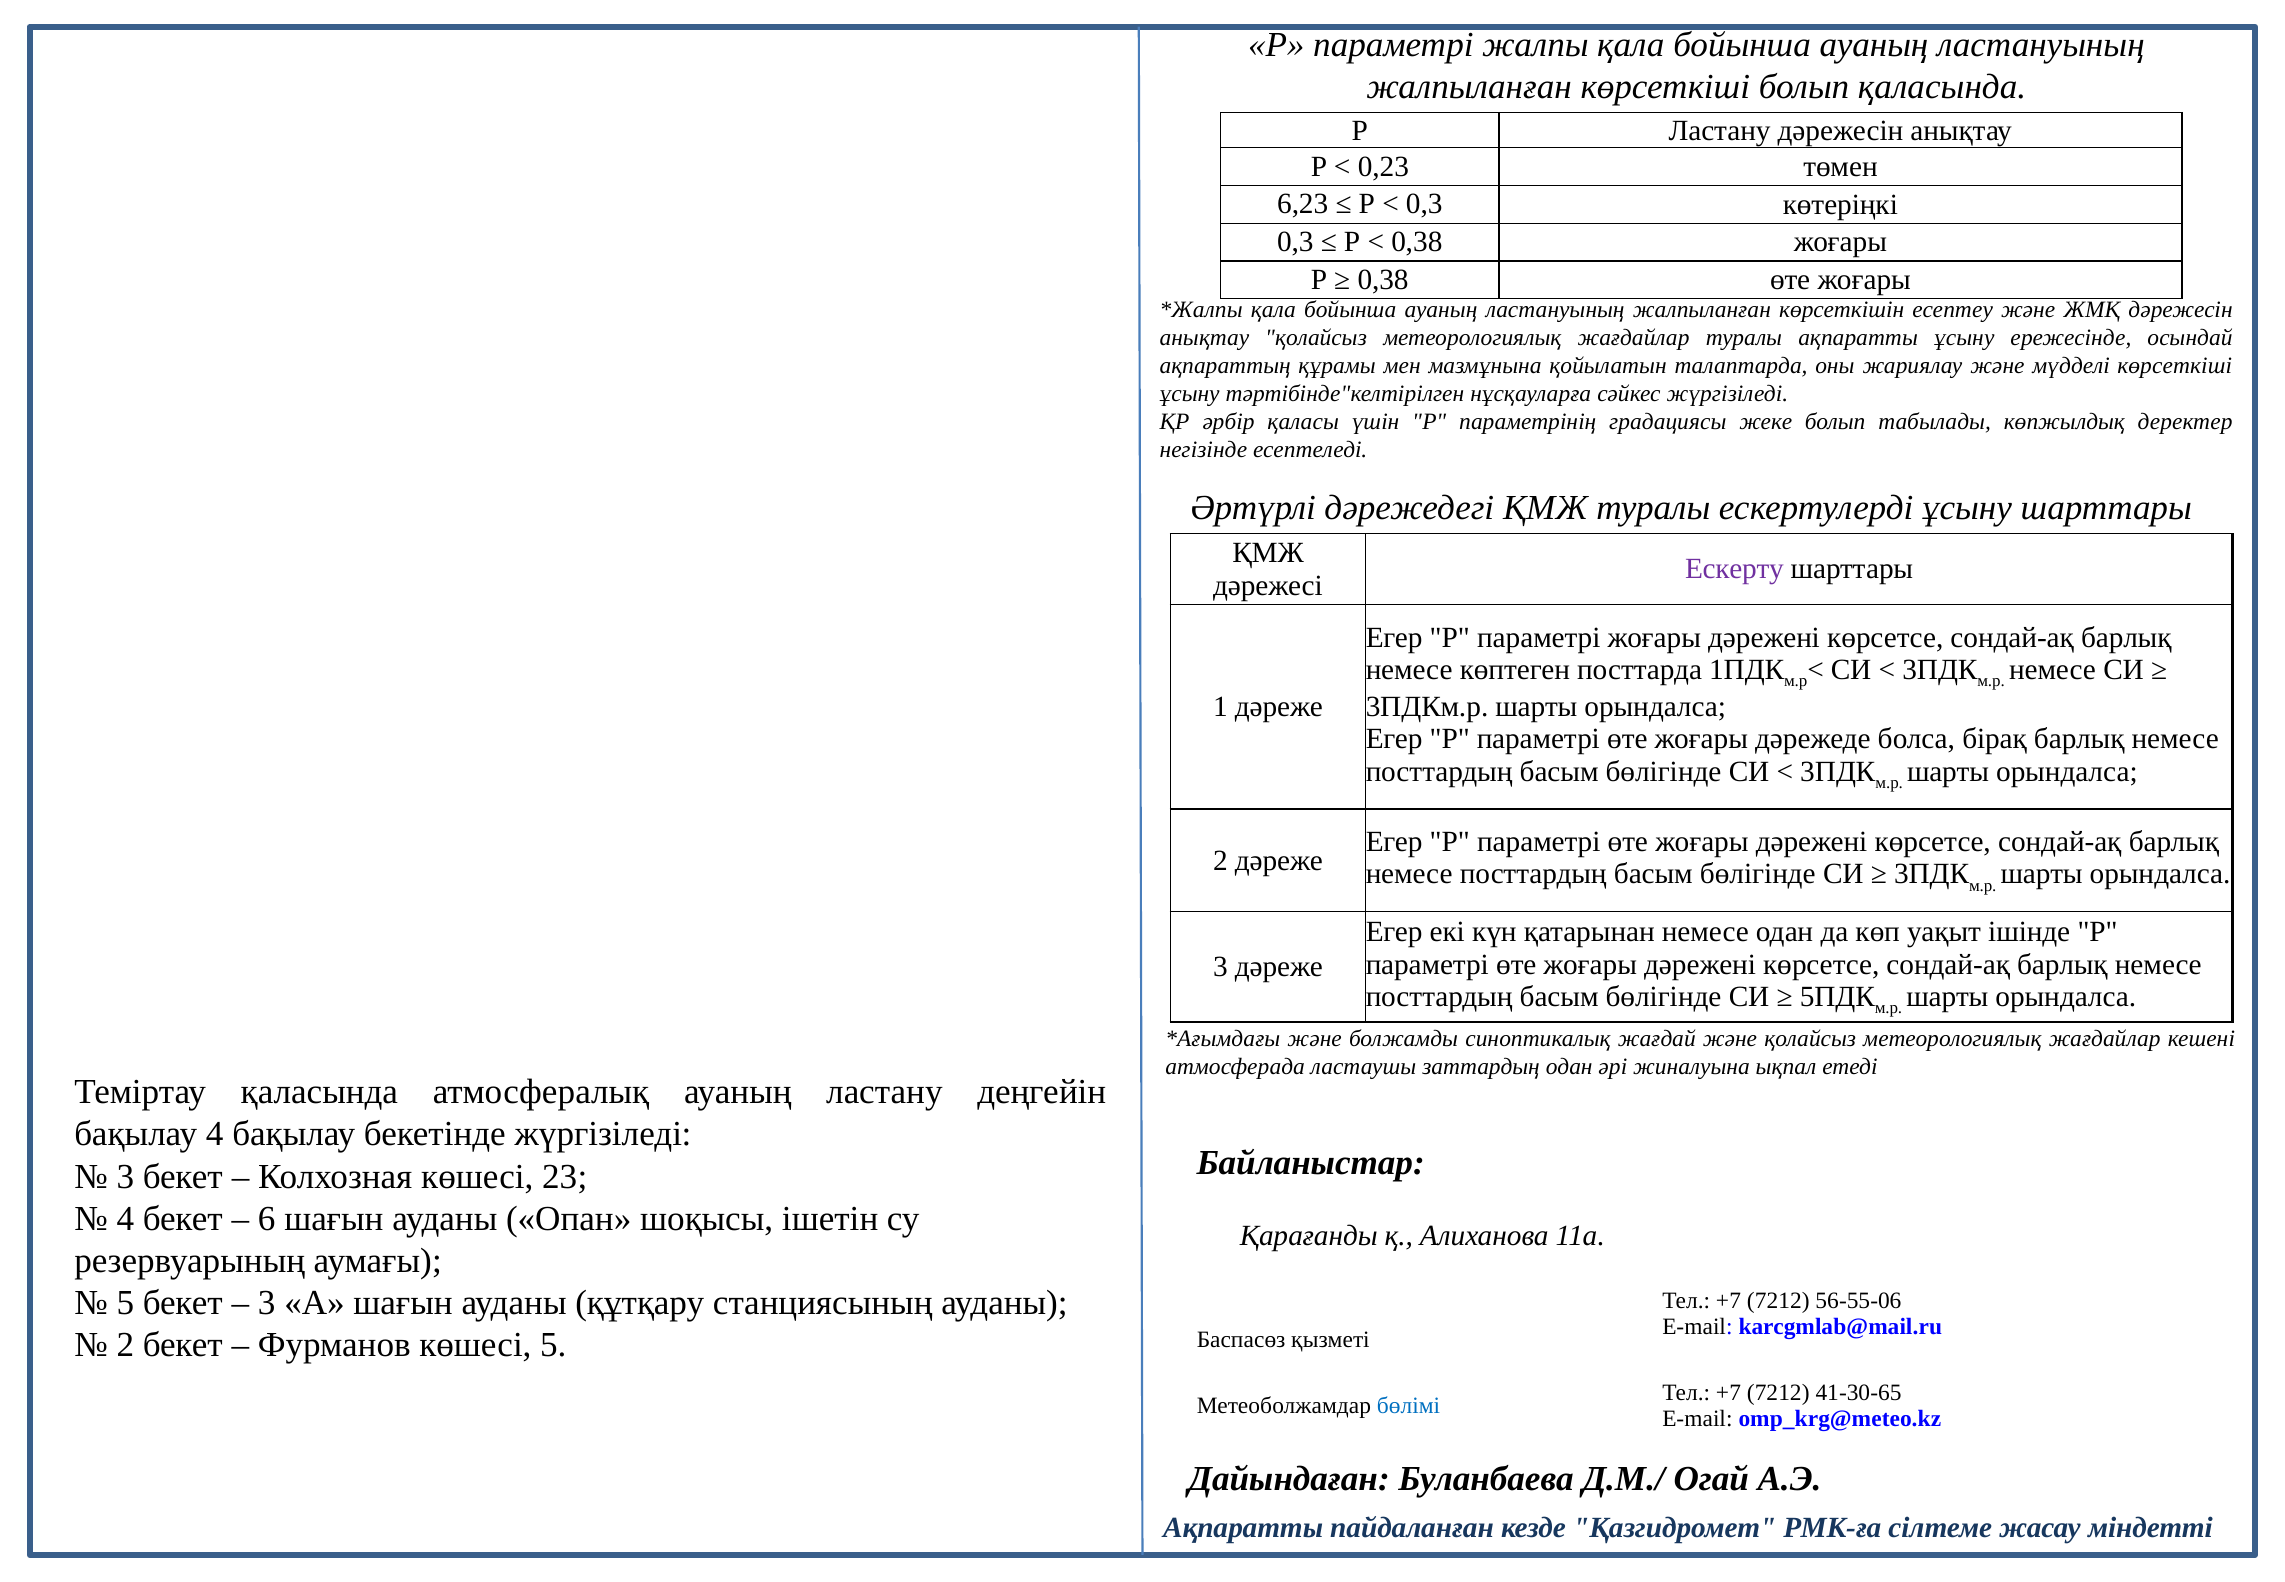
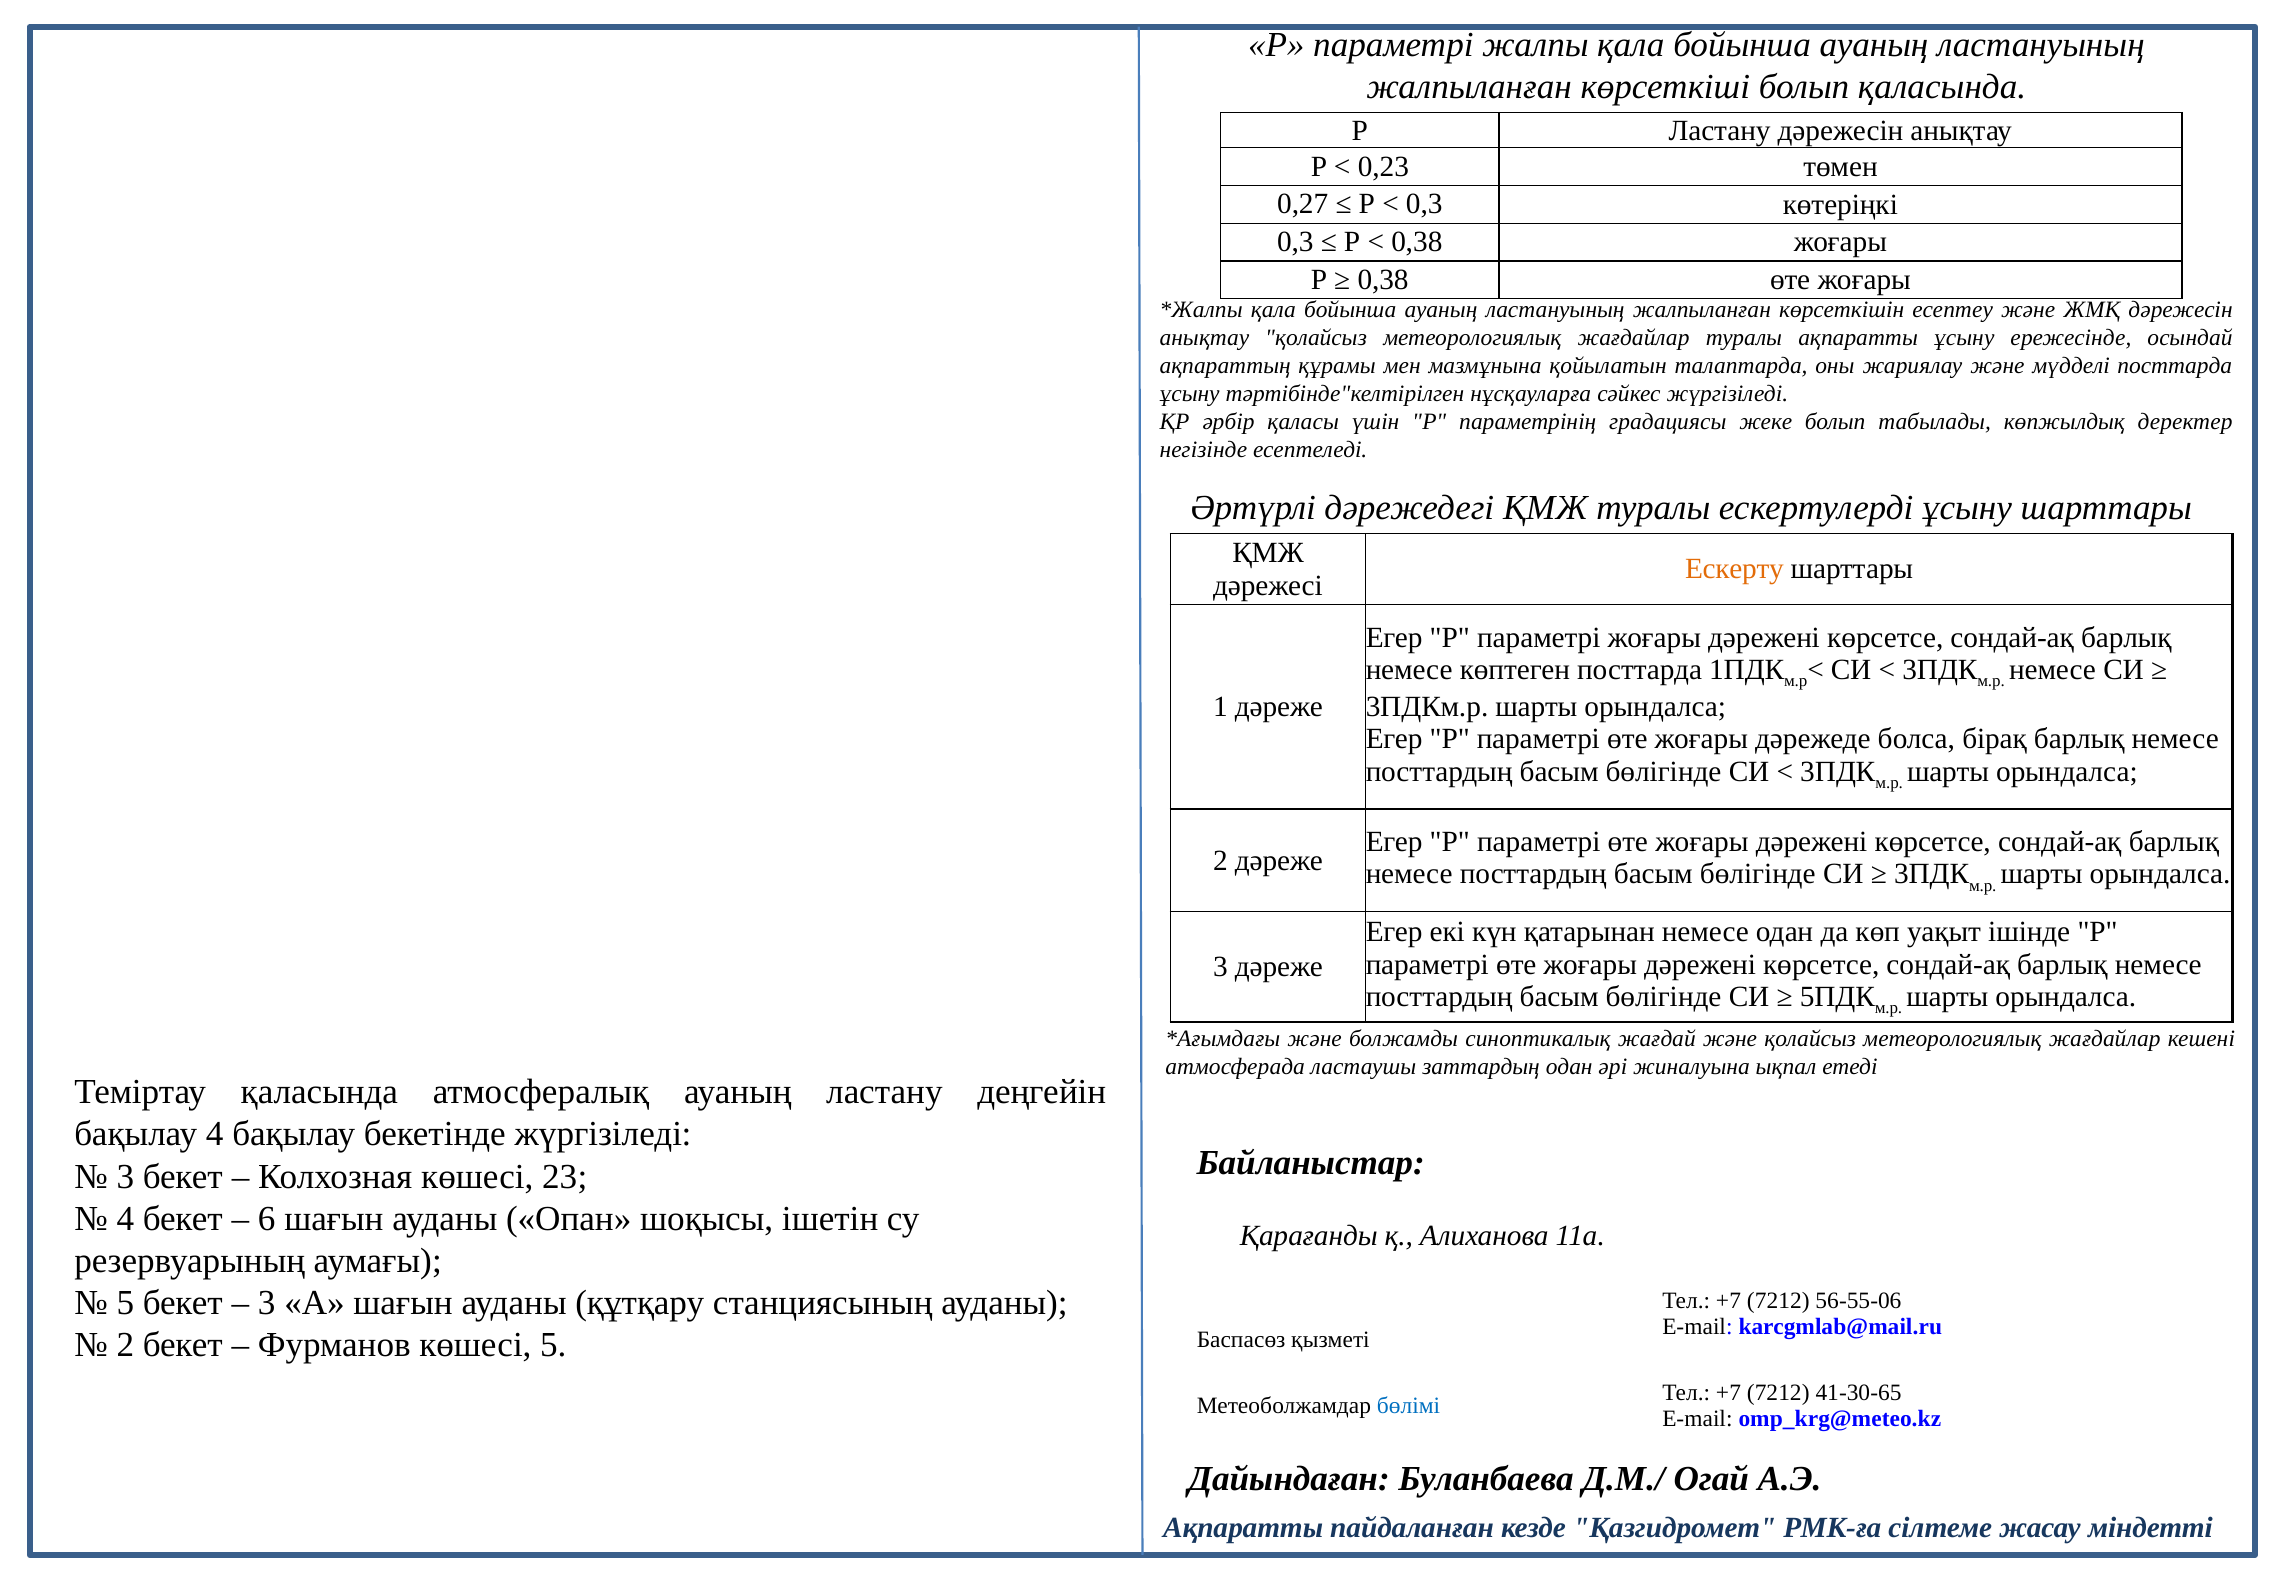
6,23: 6,23 -> 0,27 (1303, 204)
мүдделі көрсеткіші: көрсеткіші -> посттарда (2175, 366)
Ескерту colour: purple -> orange (1734, 569)
